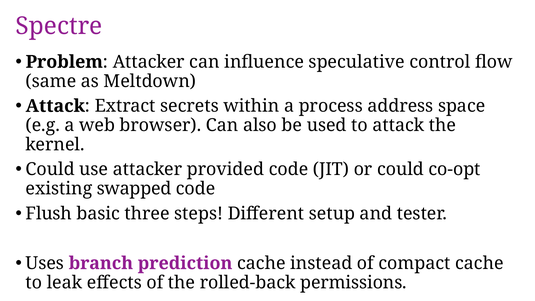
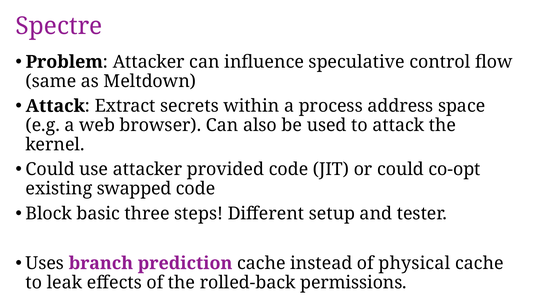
Flush: Flush -> Block (49, 214)
compact: compact -> physical (414, 263)
